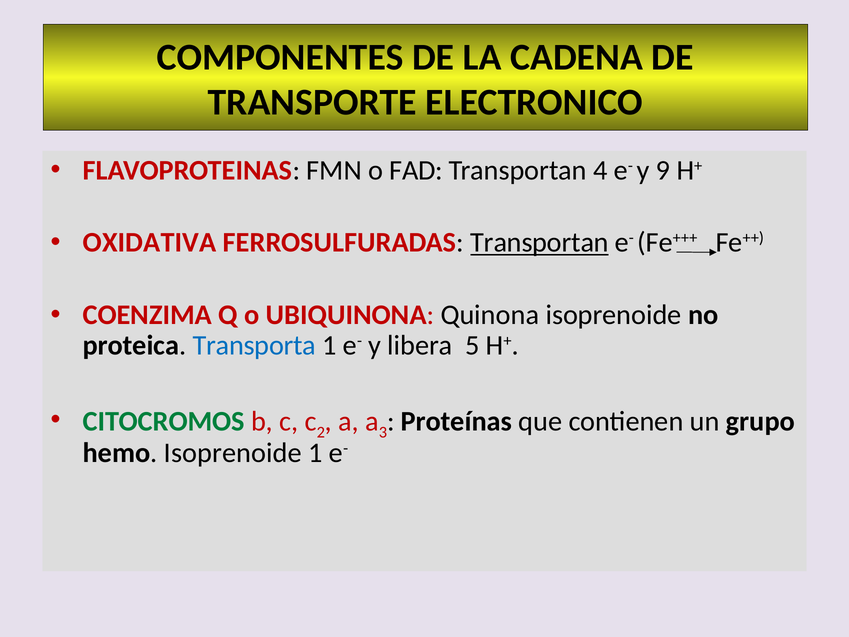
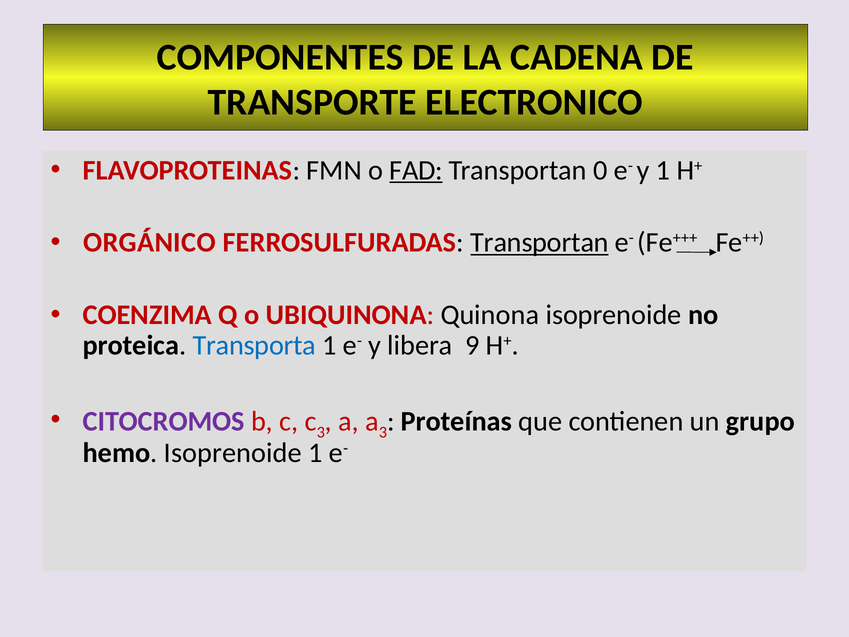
FAD underline: none -> present (416, 170)
4: 4 -> 0 (600, 170)
y 9: 9 -> 1 (663, 170)
OXIDATIVA: OXIDATIVA -> ORGÁNICO (149, 243)
5: 5 -> 9 (472, 345)
CITOCROMOS colour: green -> purple (164, 421)
c 2: 2 -> 3 (321, 432)
